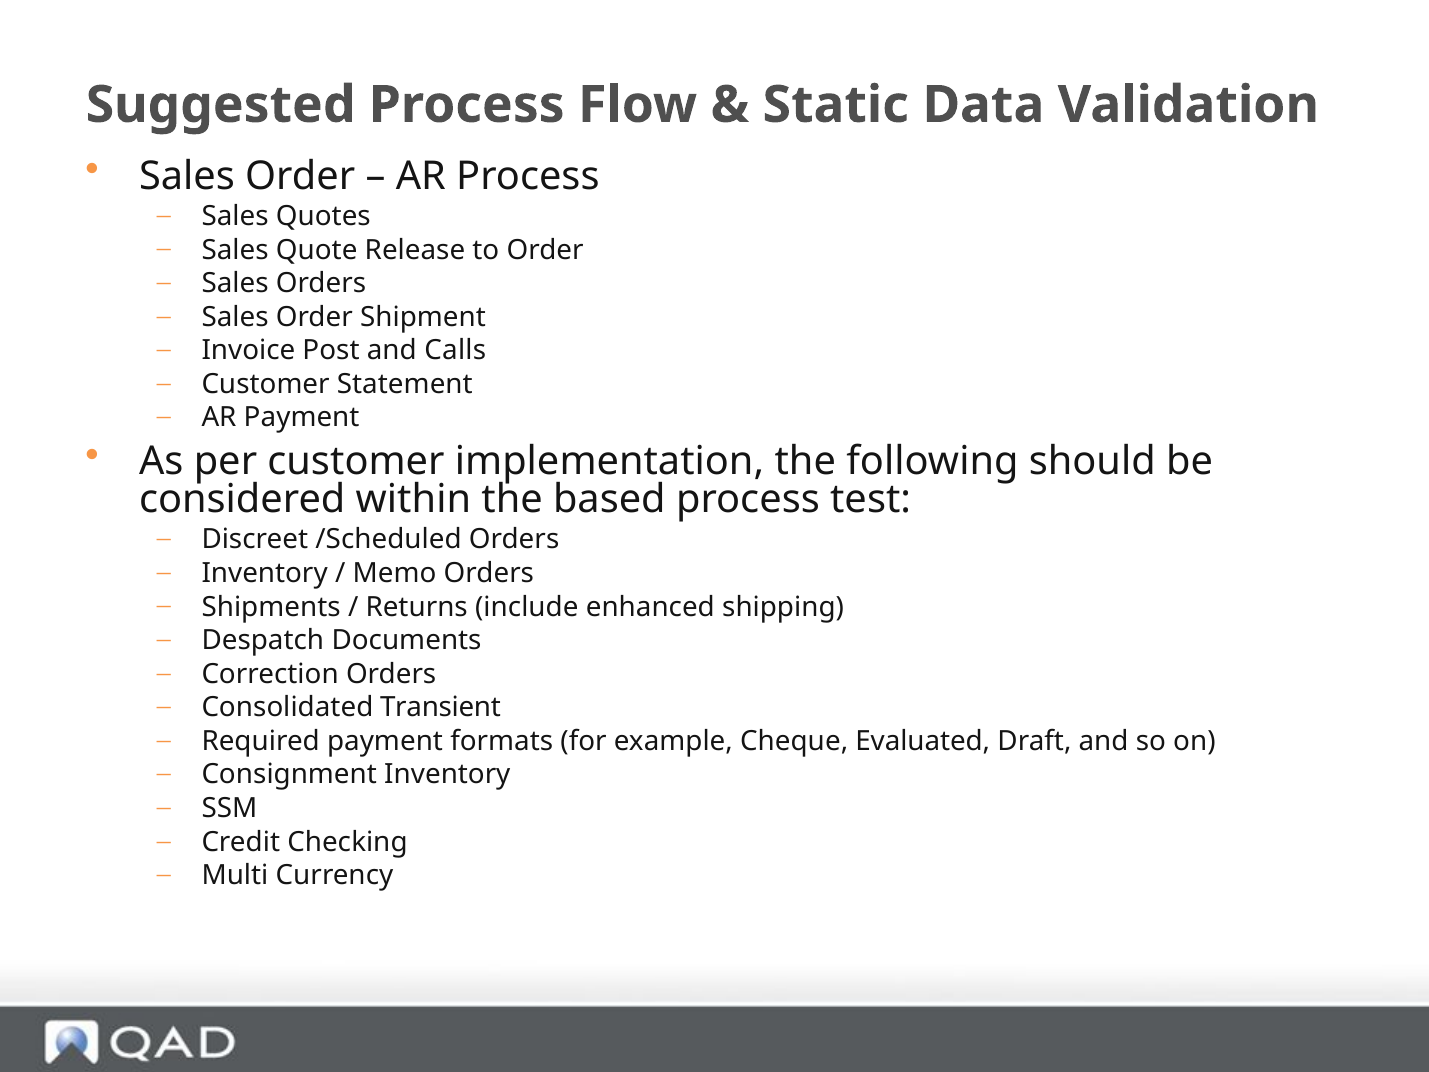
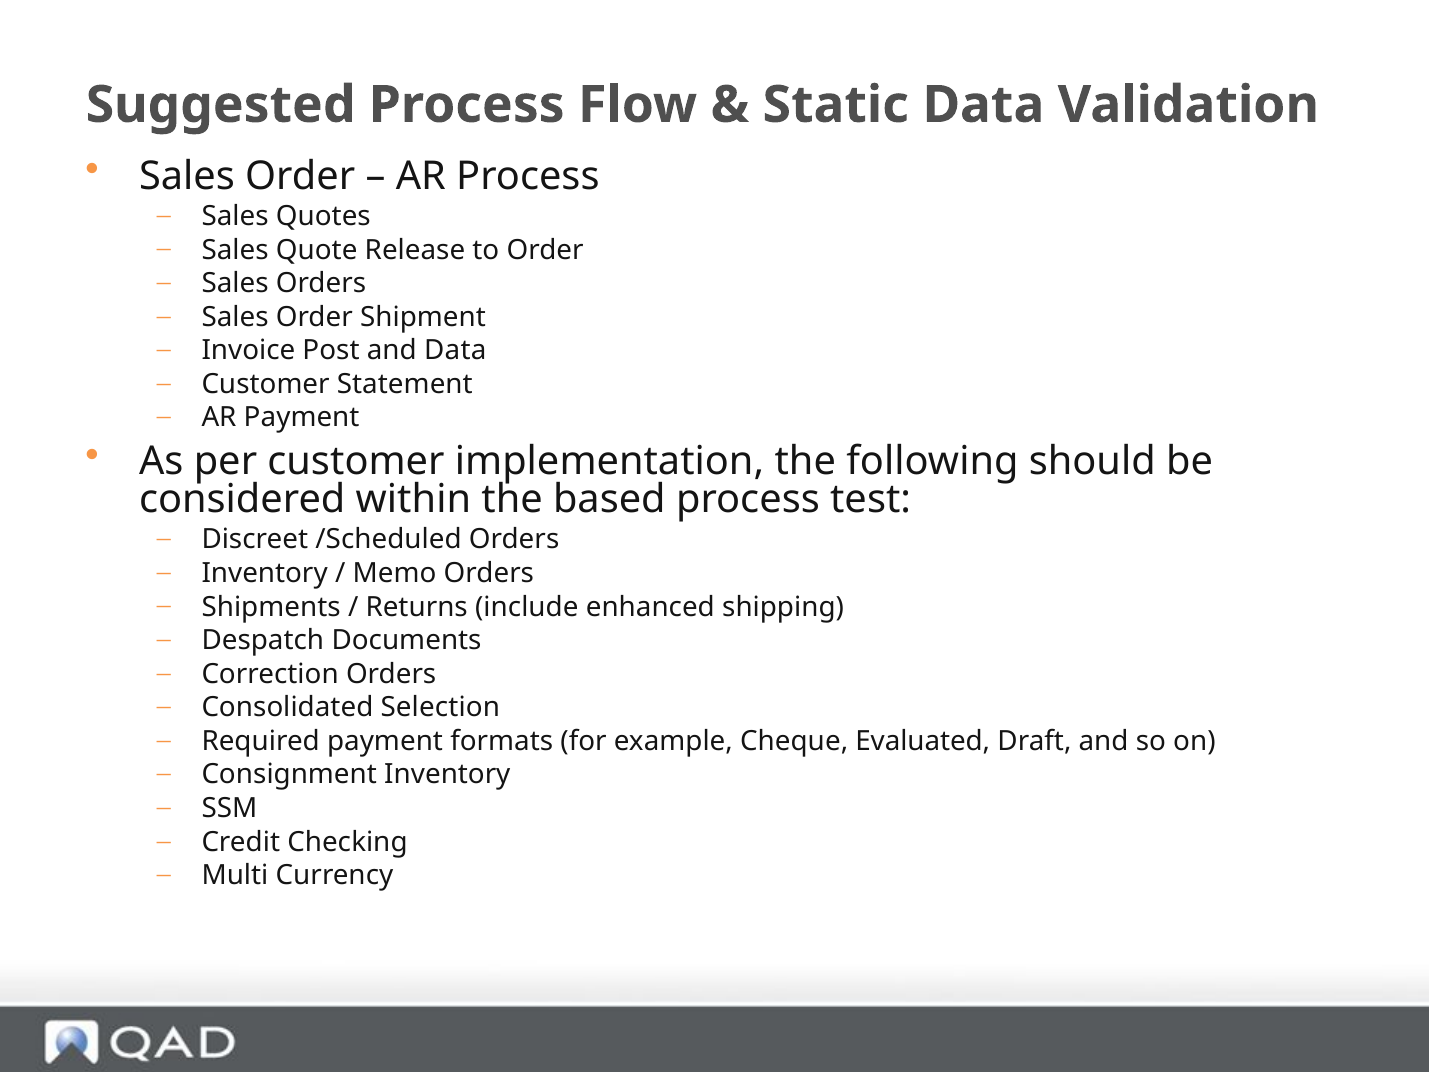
and Calls: Calls -> Data (455, 351)
Transient: Transient -> Selection (440, 707)
